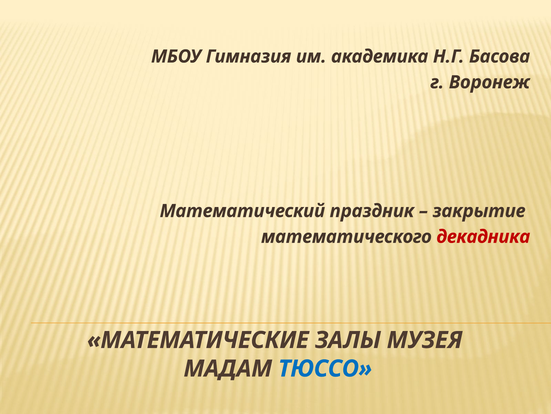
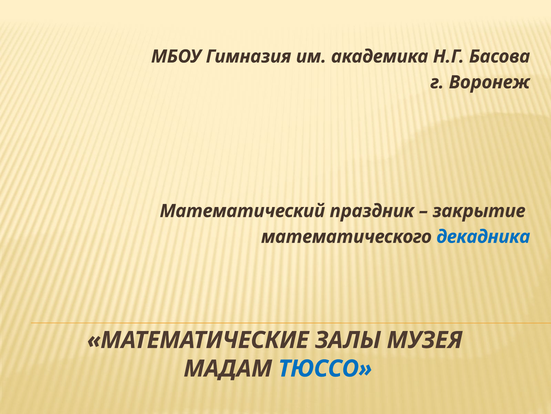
декадника colour: red -> blue (483, 236)
